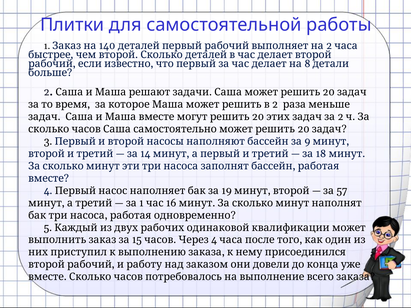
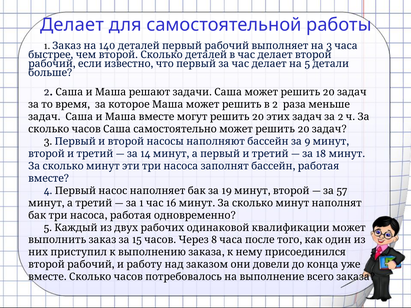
Плитки: Плитки -> Делает (72, 25)
140 2: 2 -> 3 (329, 46)
8: 8 -> 5 (307, 64)
4: 4 -> 8 (214, 240)
